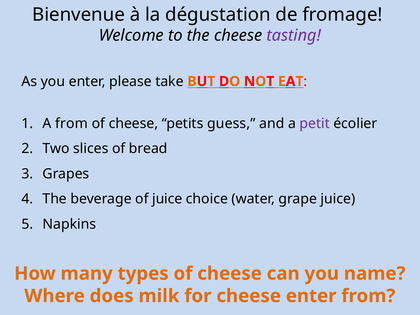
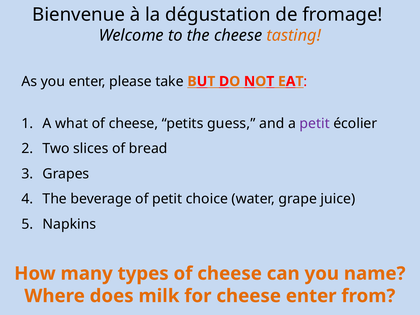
tasting colour: purple -> orange (294, 35)
A from: from -> what (72, 123)
of juice: juice -> petit (167, 199)
